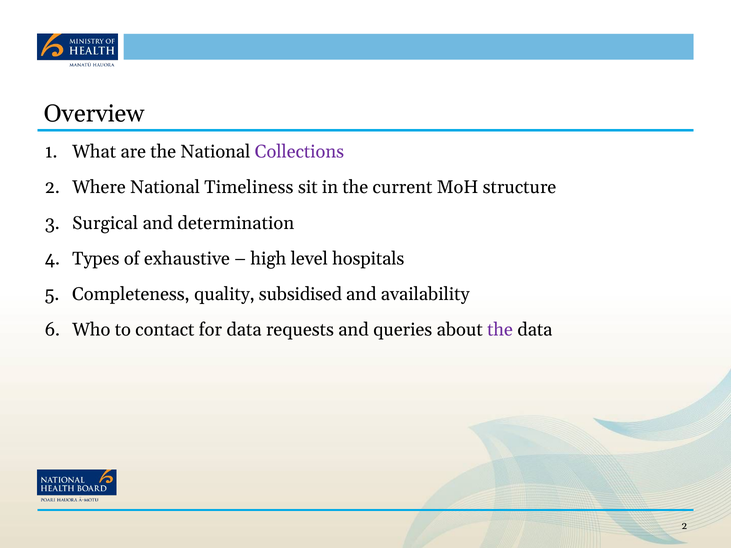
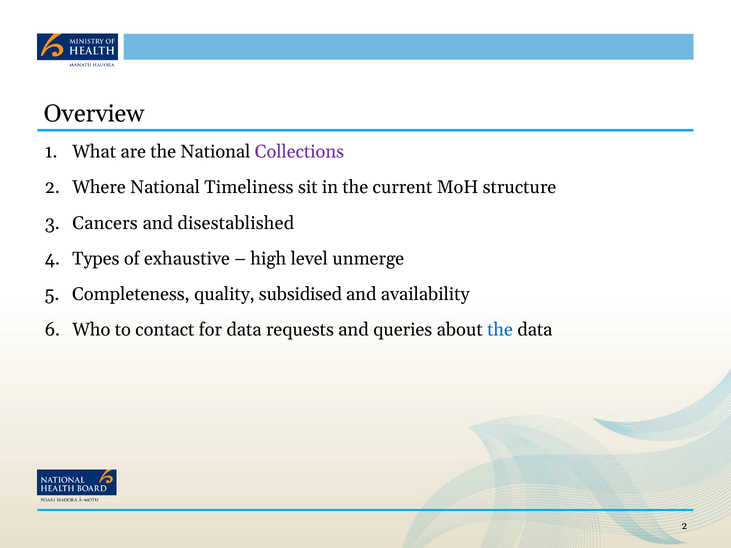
Surgical: Surgical -> Cancers (105, 223)
determination: determination -> disestablished (236, 223)
hospitals: hospitals -> unmerge (368, 259)
the colour: purple -> blue (500, 330)
